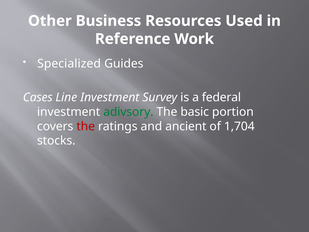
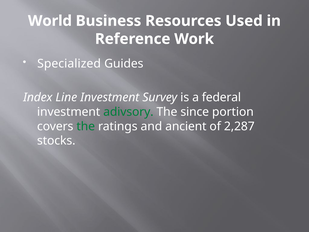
Other: Other -> World (50, 21)
Cases: Cases -> Index (38, 97)
basic: basic -> since (195, 112)
the colour: red -> green (86, 126)
1,704: 1,704 -> 2,287 (239, 126)
